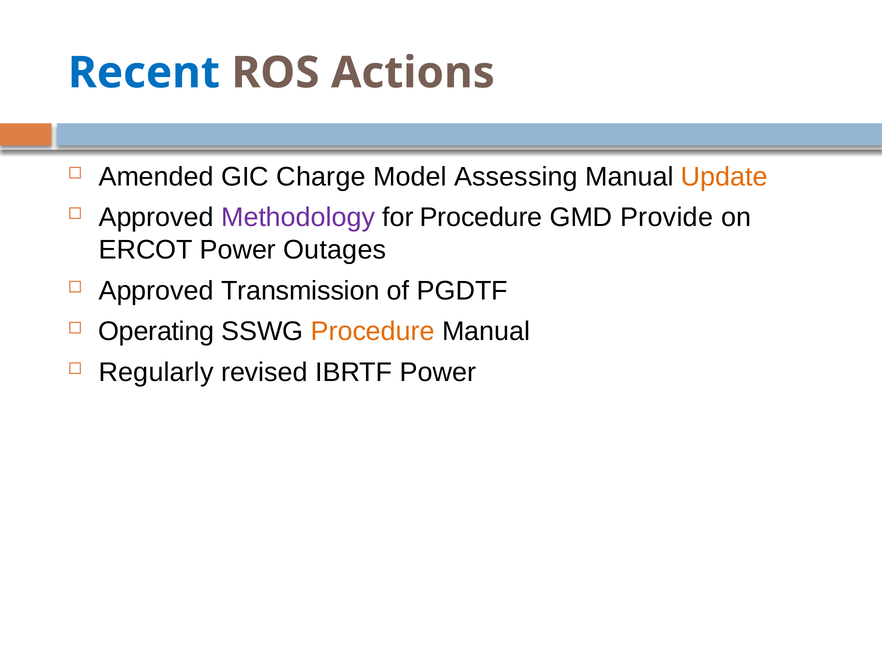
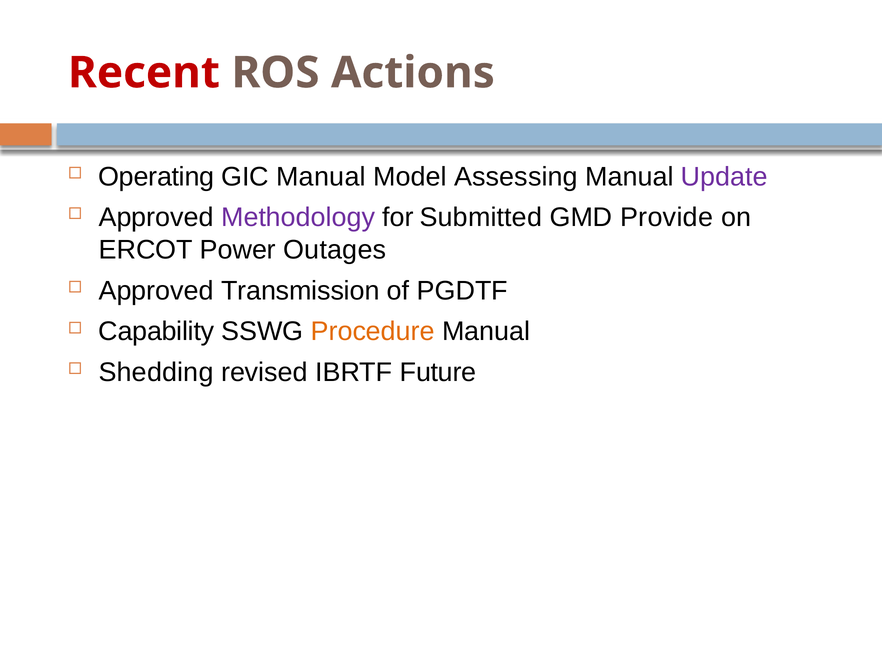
Recent colour: blue -> red (144, 73)
Amended: Amended -> Operating (156, 177)
GIC Charge: Charge -> Manual (321, 177)
Update colour: orange -> purple (724, 177)
for Procedure: Procedure -> Submitted (481, 218)
Operating: Operating -> Capability (156, 332)
Regularly: Regularly -> Shedding (156, 373)
IBRTF Power: Power -> Future (438, 373)
